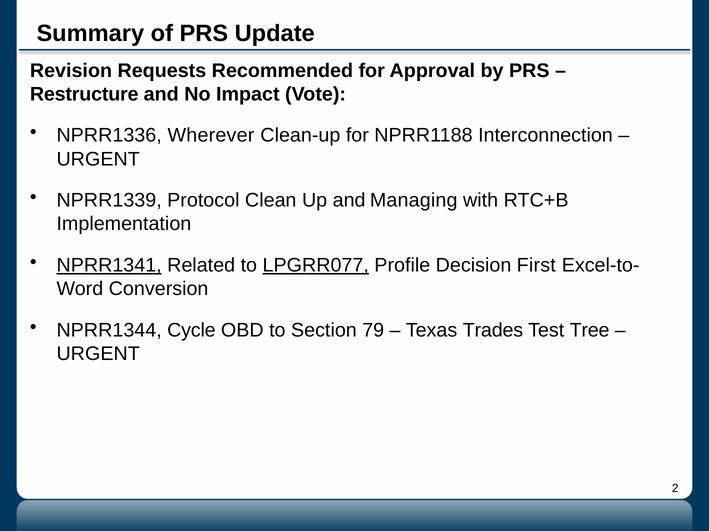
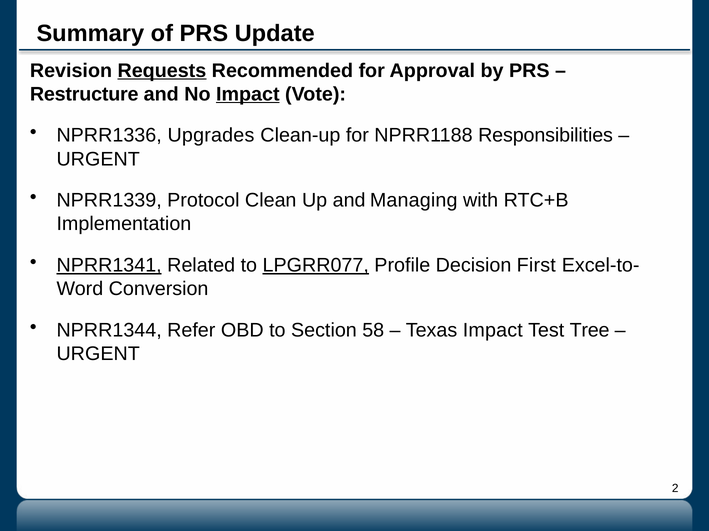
Requests underline: none -> present (162, 71)
Impact underline: none -> present (248, 94)
Wherever: Wherever -> Upgrades (211, 136)
Interconnection: Interconnection -> Responsibilities (546, 136)
Cycle: Cycle -> Refer (191, 331)
79: 79 -> 58 (373, 331)
Texas Trades: Trades -> Impact (493, 331)
